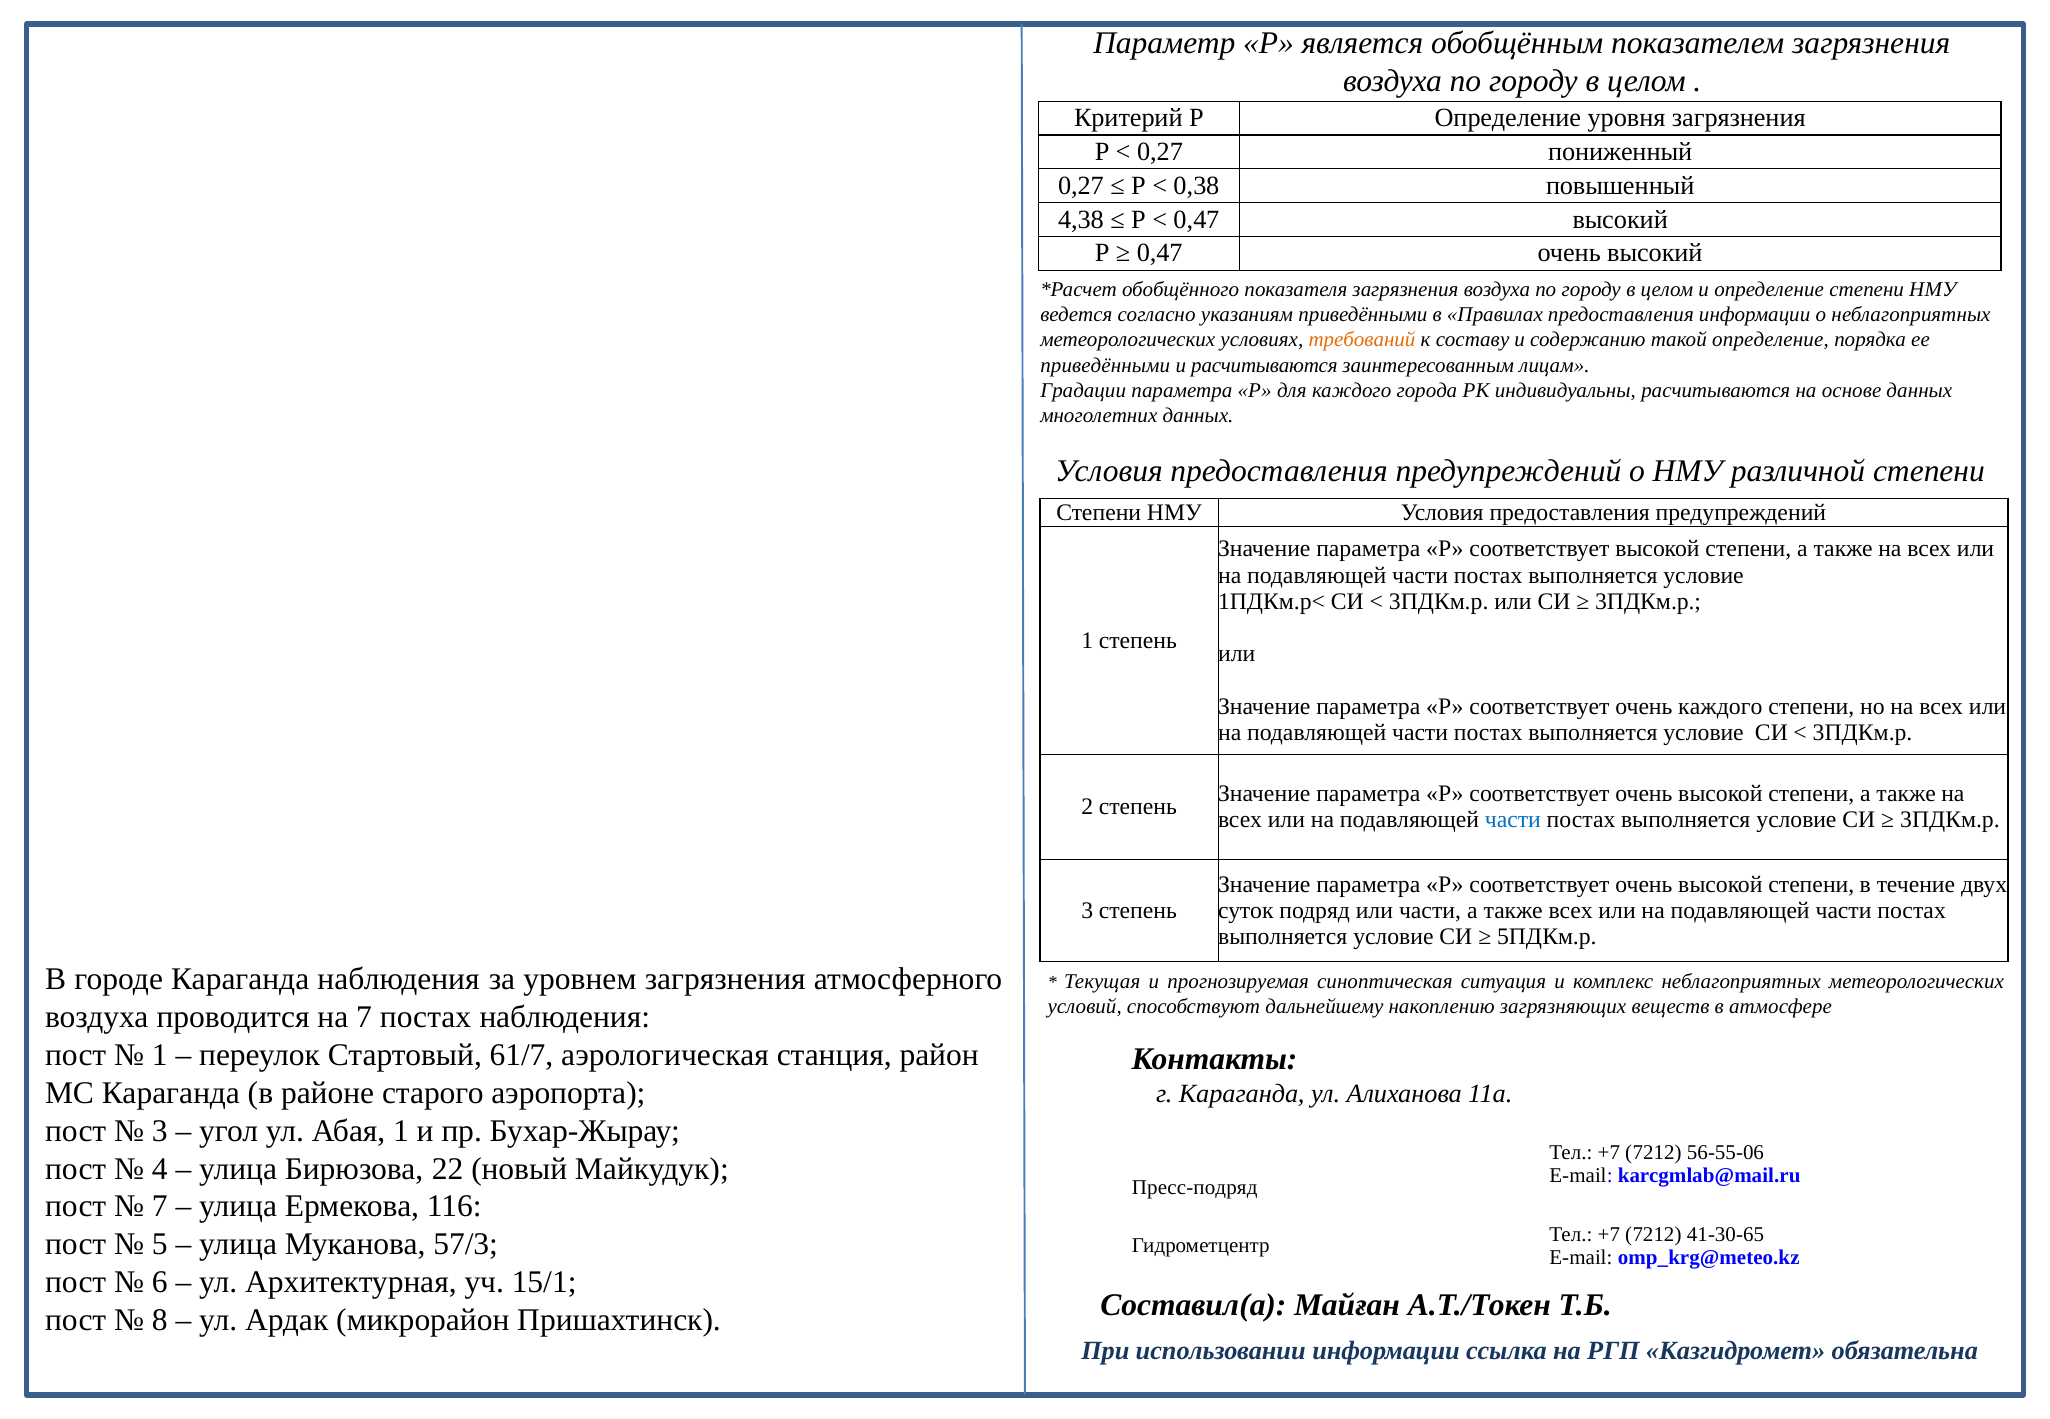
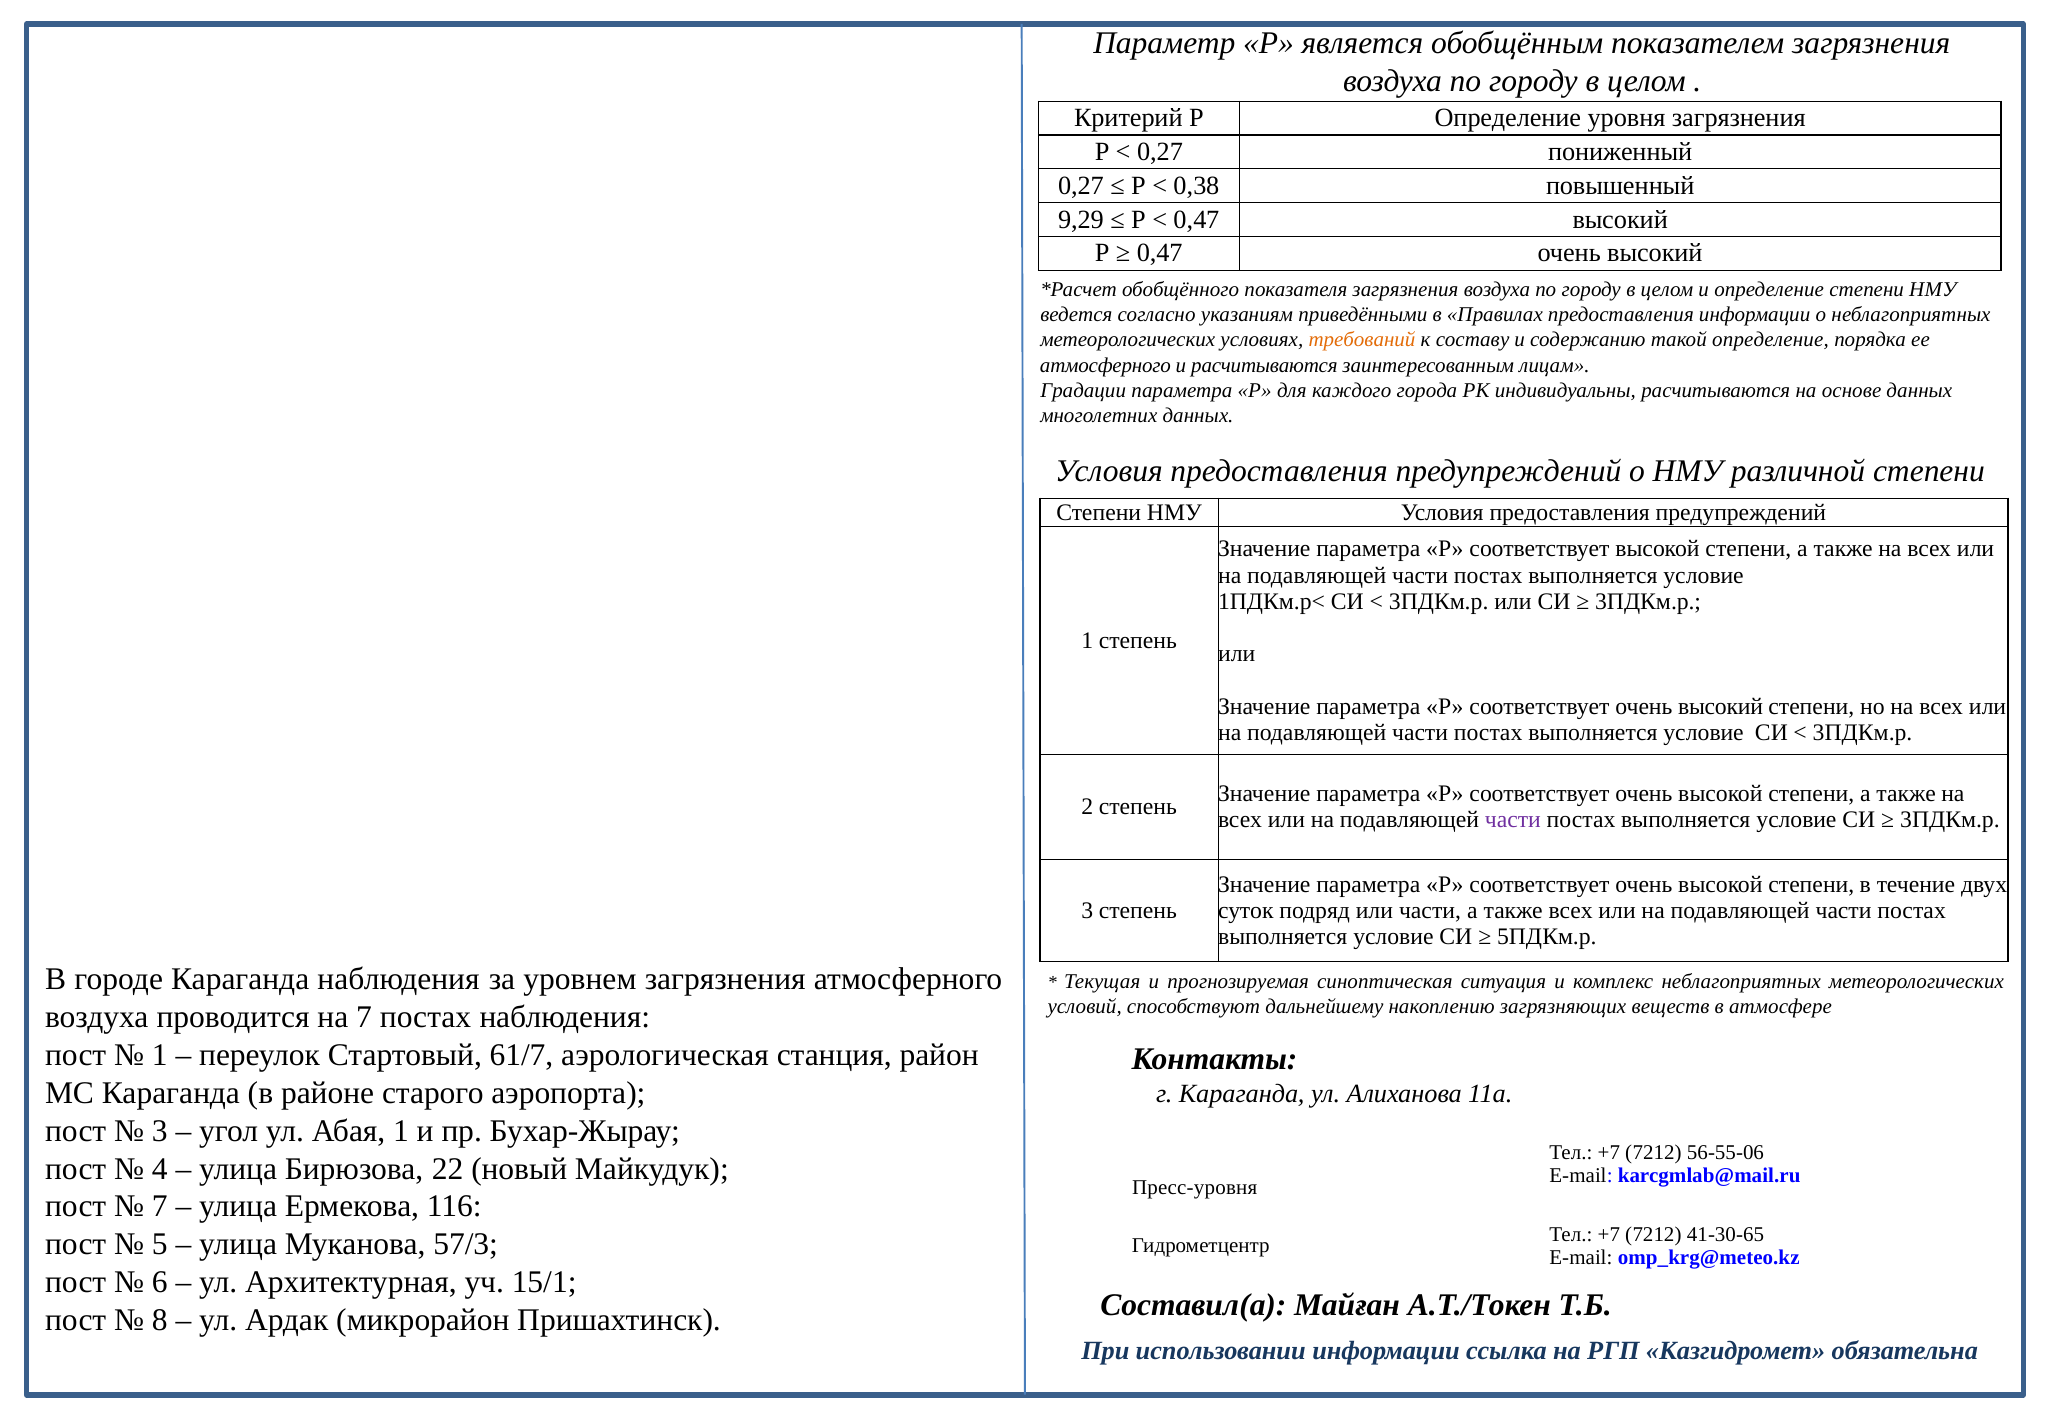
4,38: 4,38 -> 9,29 (1081, 219)
приведёнными: приведёнными -> атмосферного (1105, 365)
соответствует очень каждого: каждого -> высокий (1721, 706)
части colour: blue -> purple (1513, 820)
Пресс-подряд: Пресс-подряд -> Пресс-уровня (1195, 1187)
